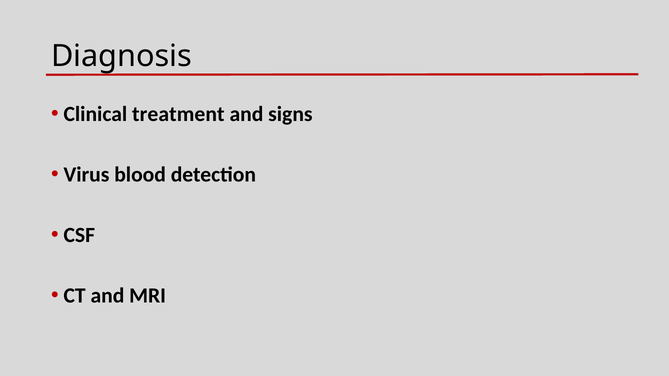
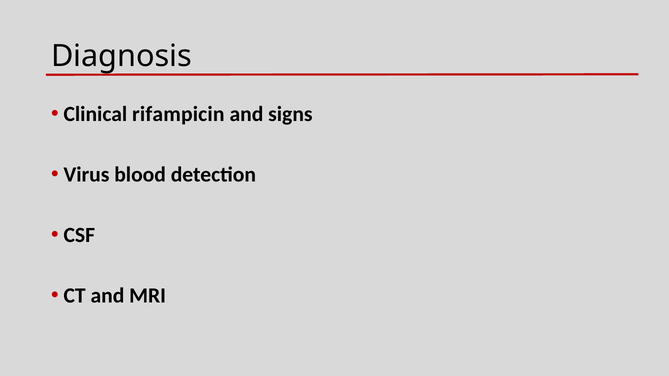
treatment: treatment -> rifampicin (178, 114)
